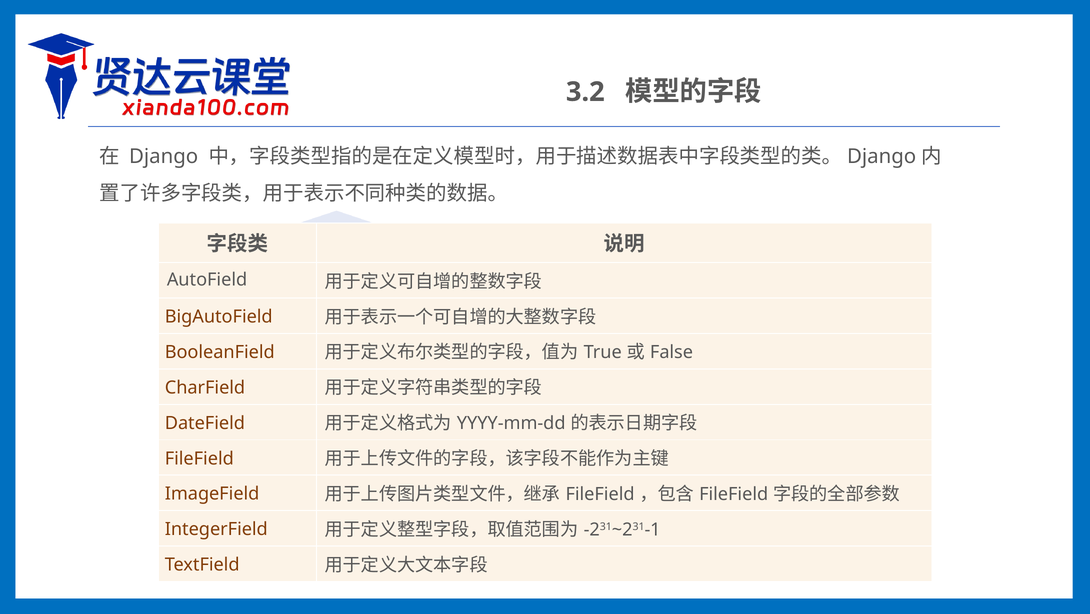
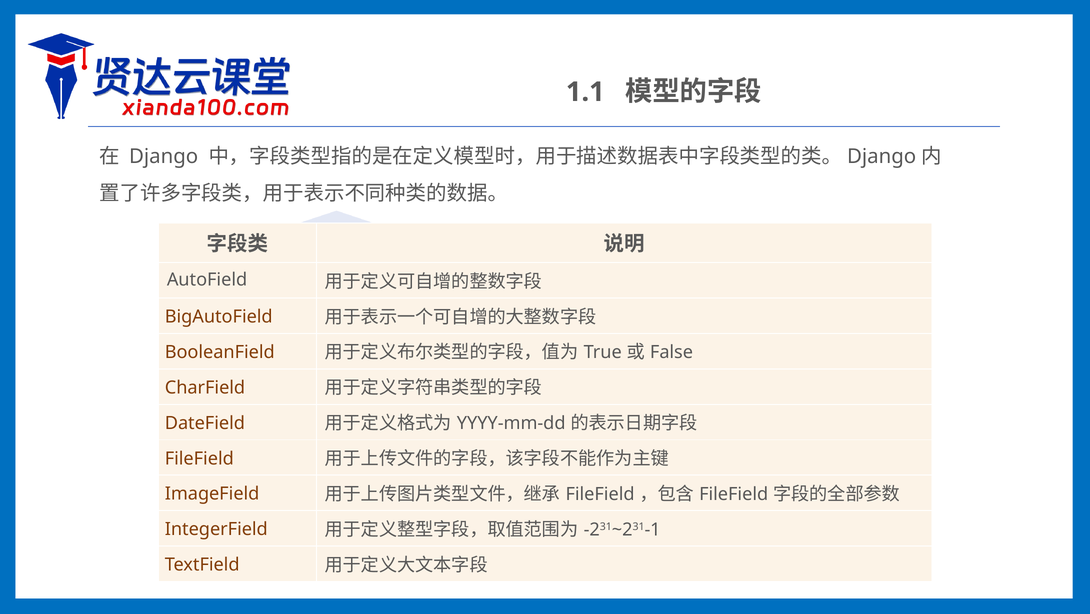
3.2: 3.2 -> 1.1 (585, 92)
